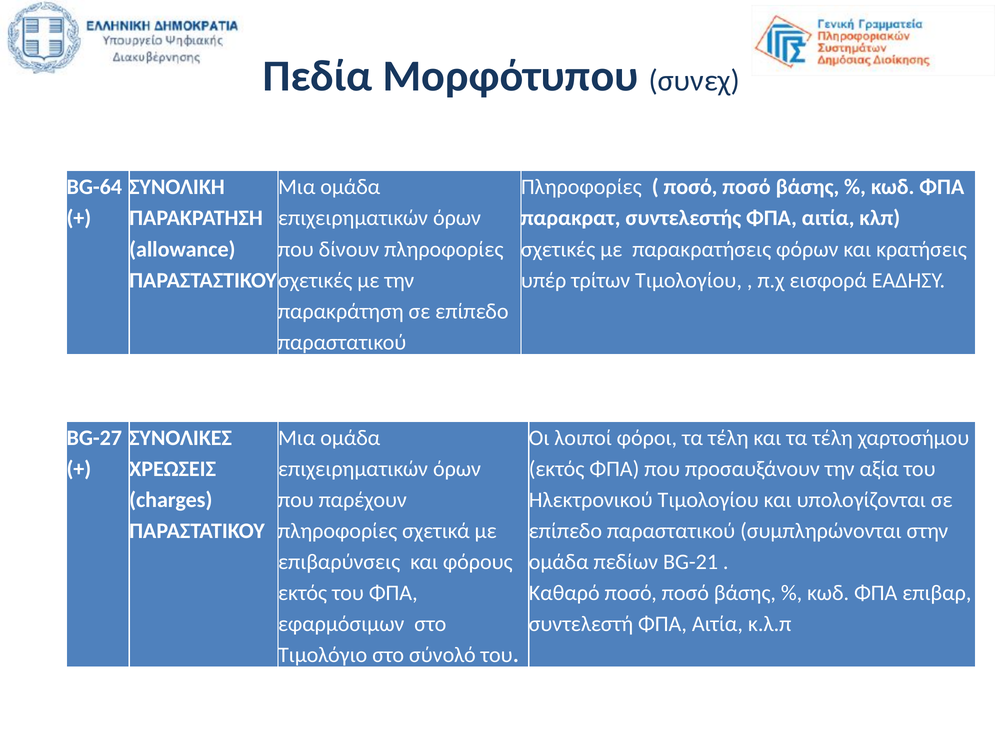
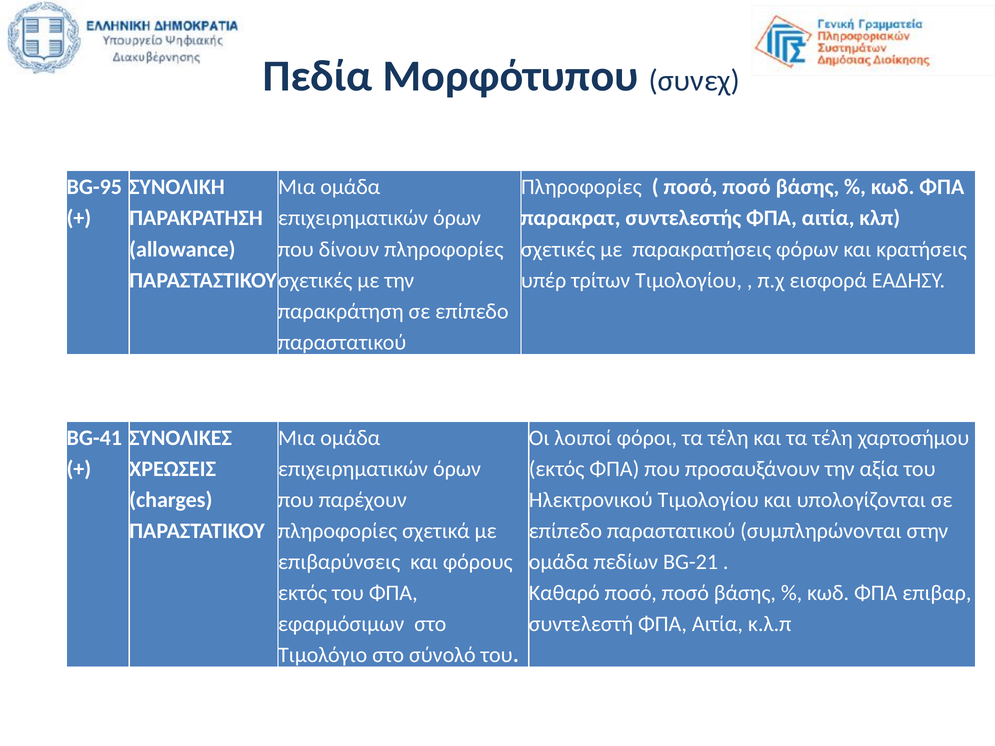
BG-64: BG-64 -> BG-95 (94, 187)
BG-27: BG-27 -> BG-41 (94, 438)
